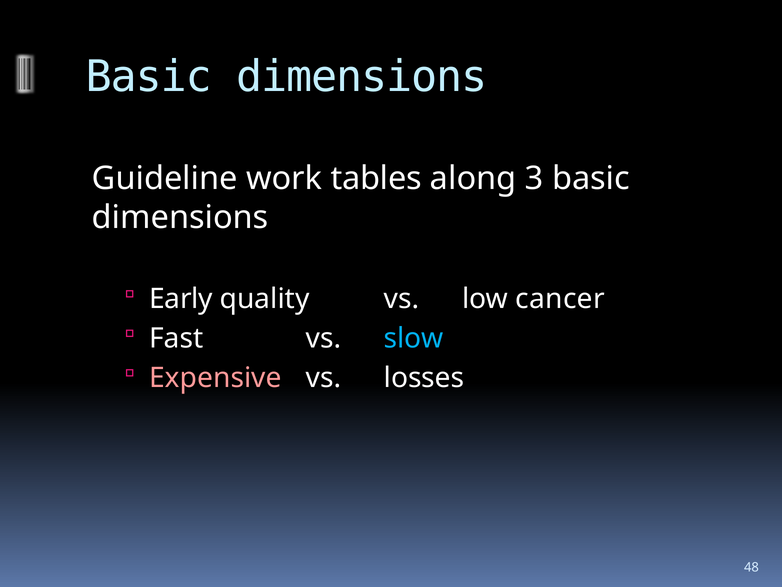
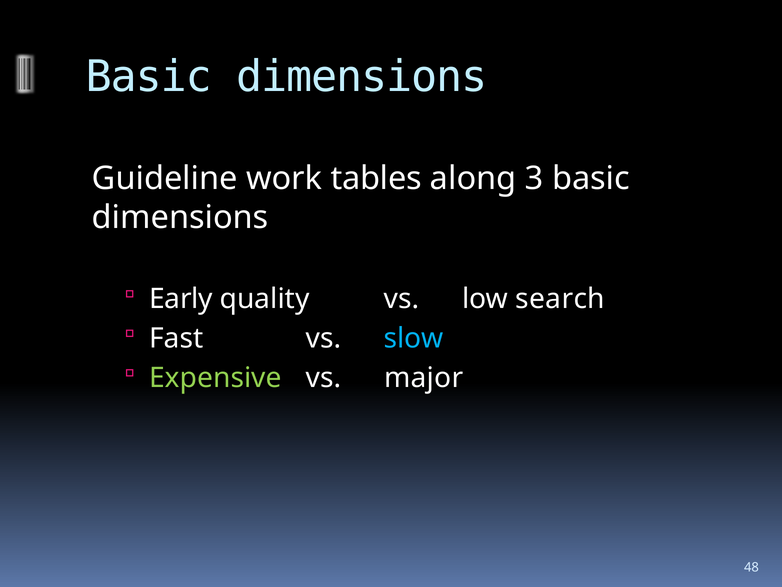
cancer: cancer -> search (560, 299)
Expensive colour: pink -> light green (216, 378)
losses: losses -> major (424, 378)
